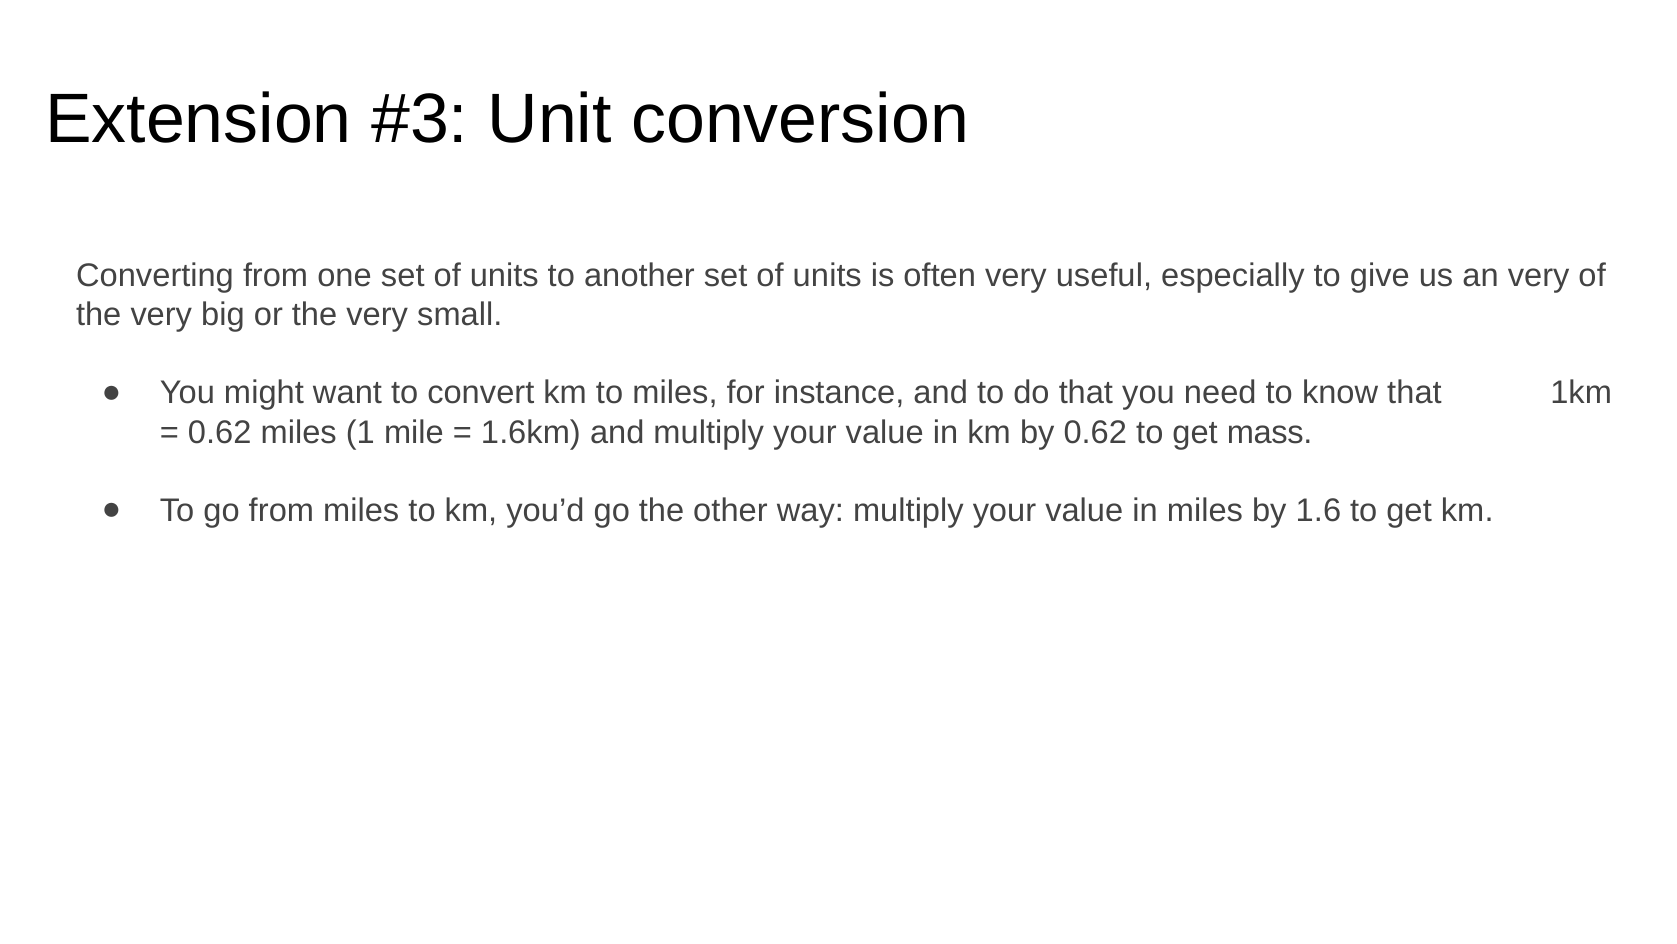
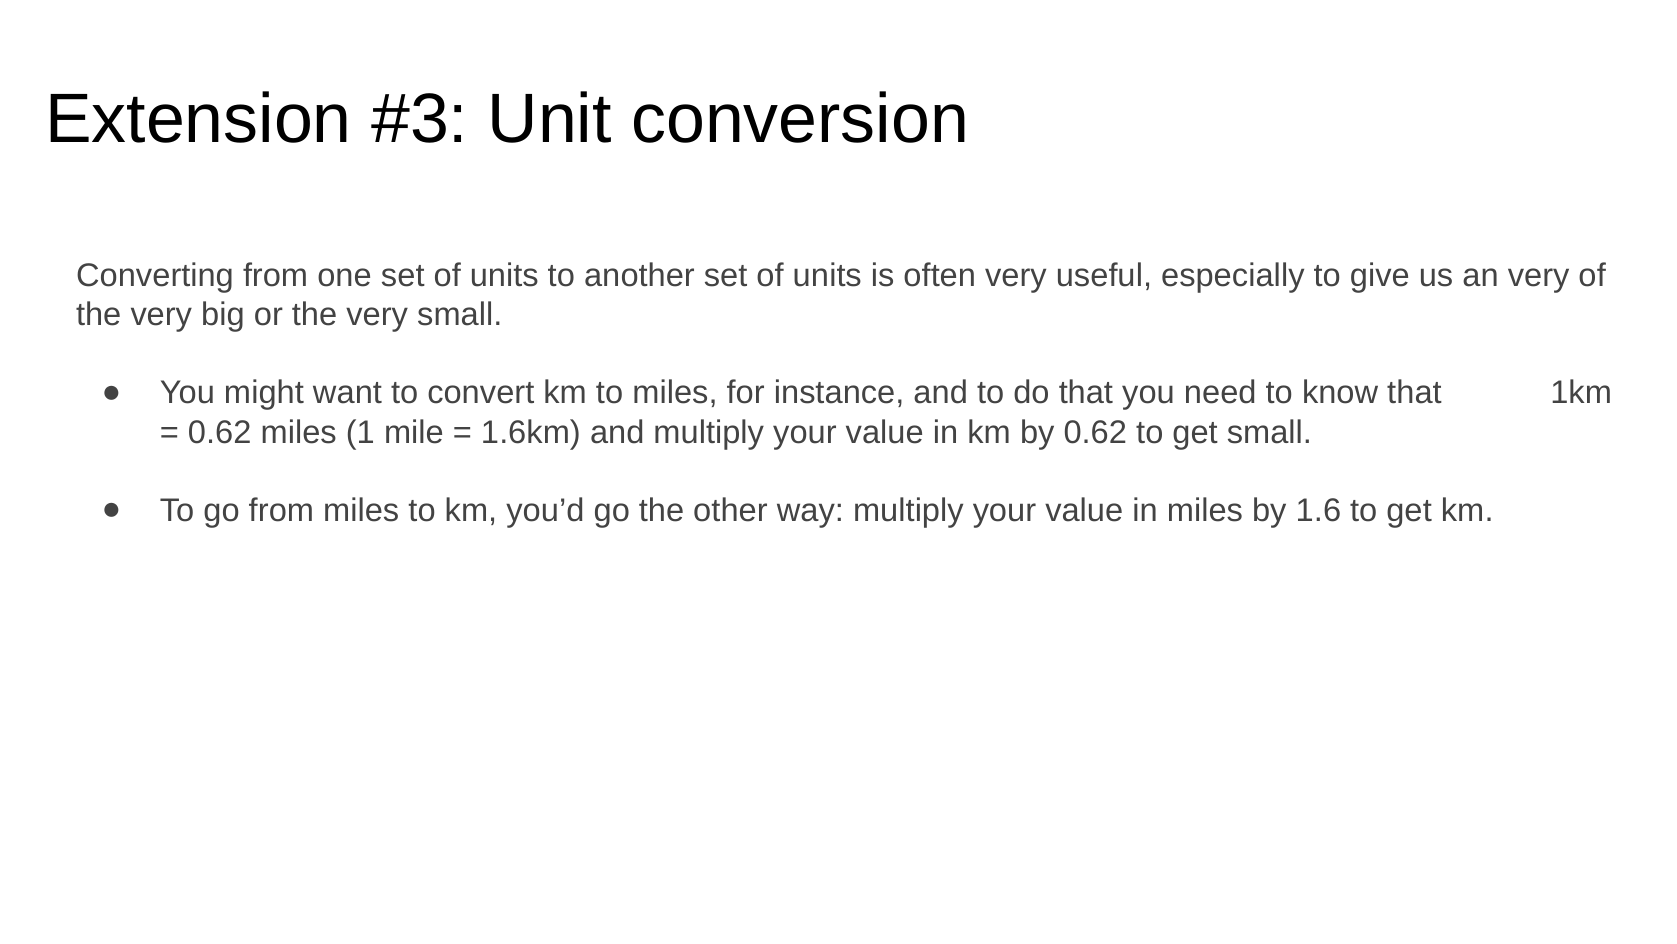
get mass: mass -> small (1269, 432)
